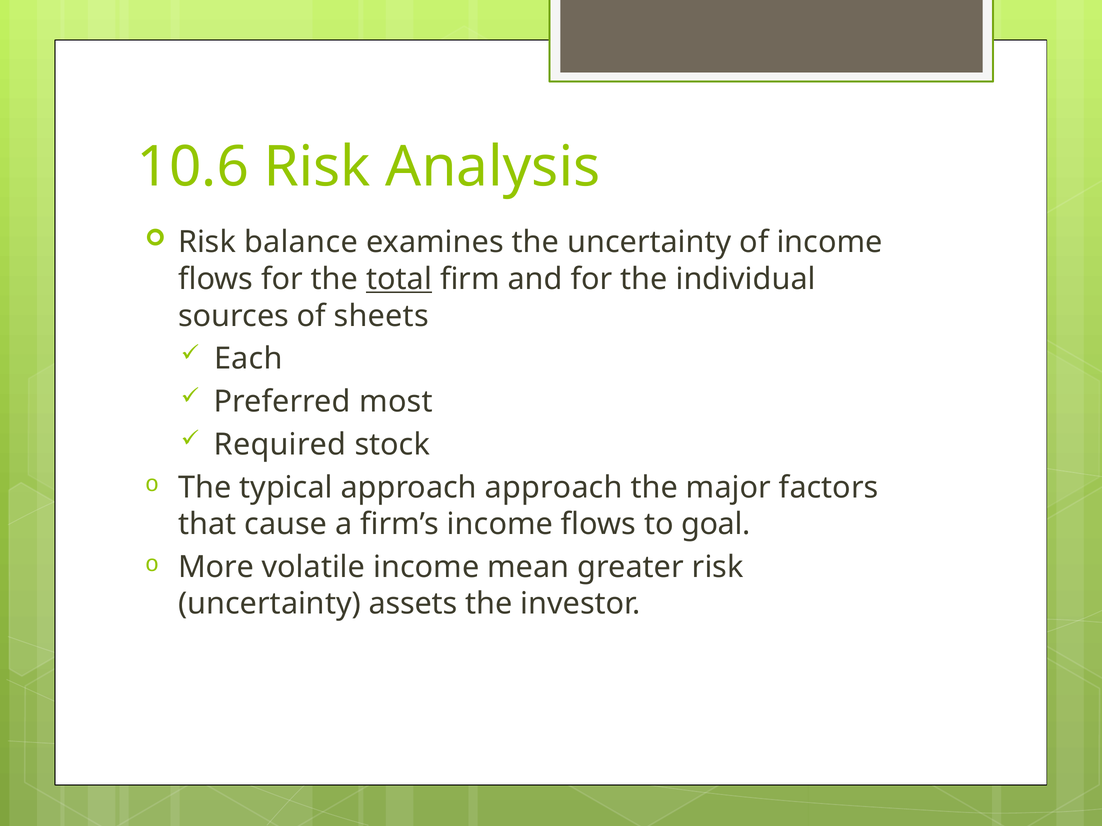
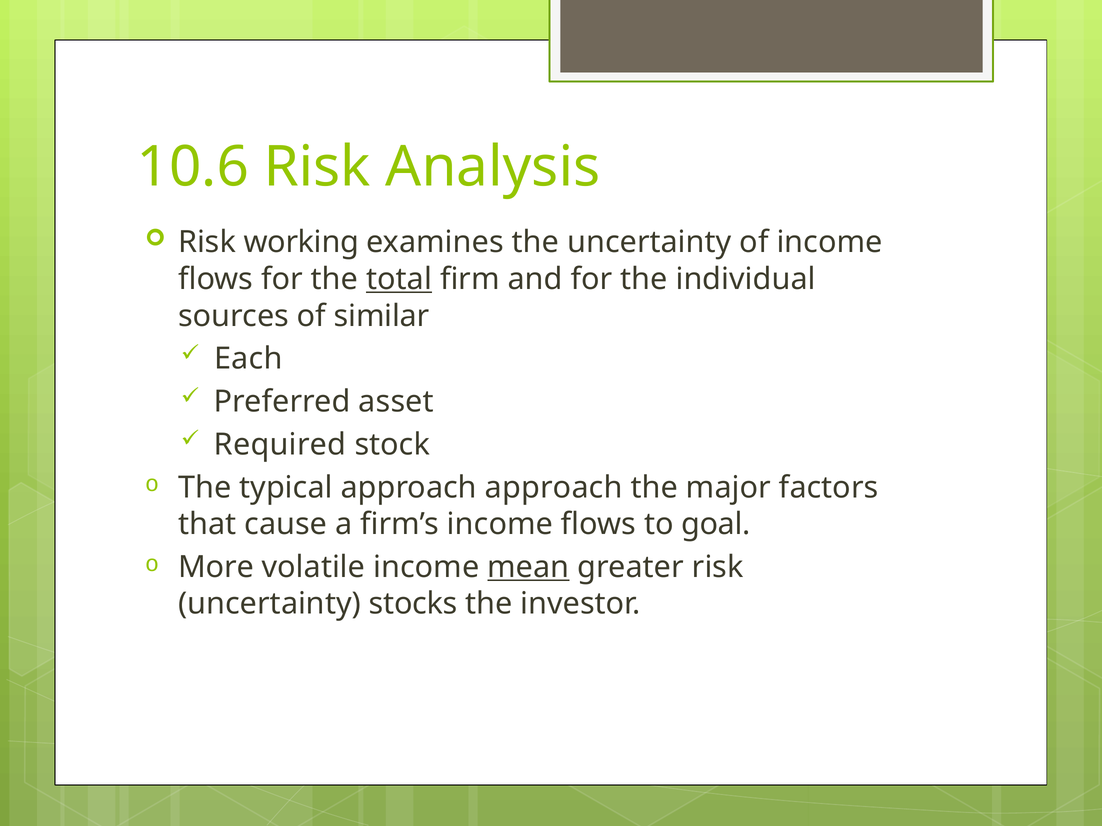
balance: balance -> working (301, 243)
sheets: sheets -> similar (382, 316)
most: most -> asset (396, 402)
mean underline: none -> present (528, 567)
assets: assets -> stocks (413, 604)
